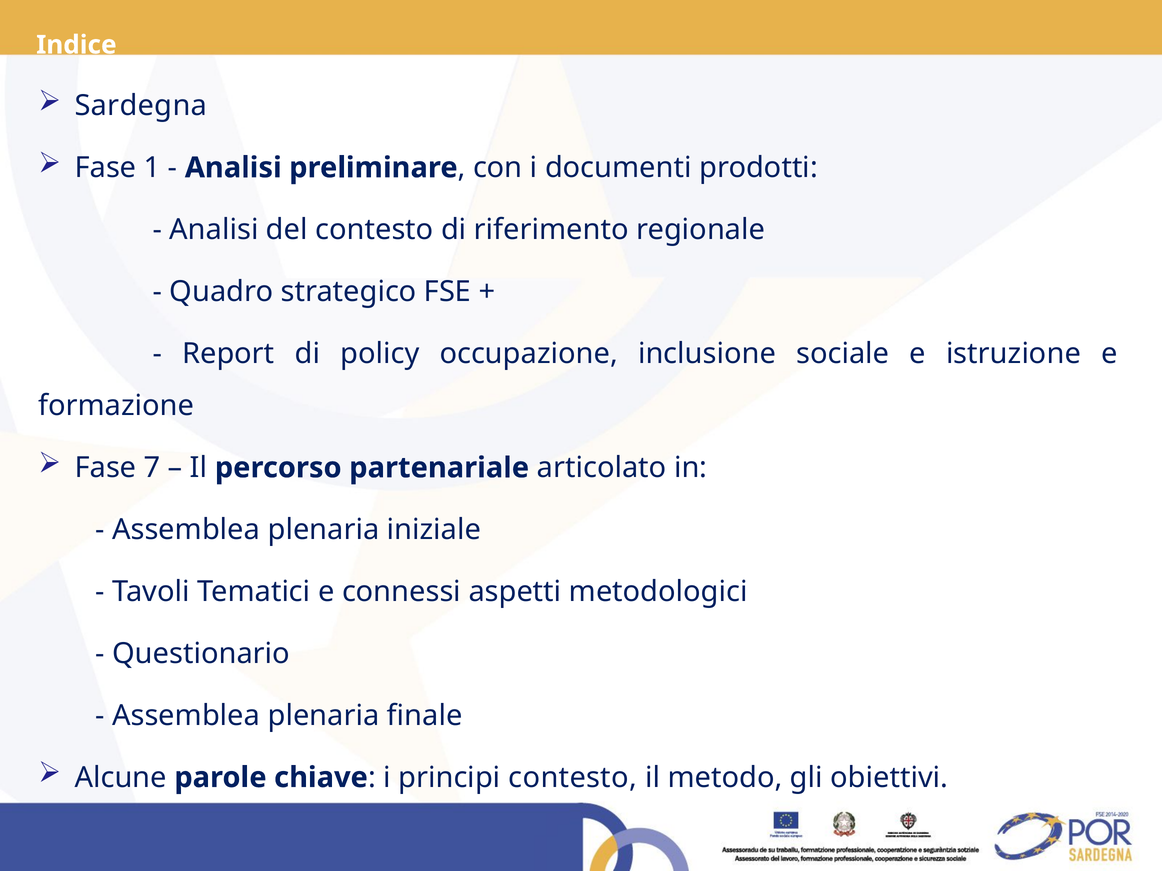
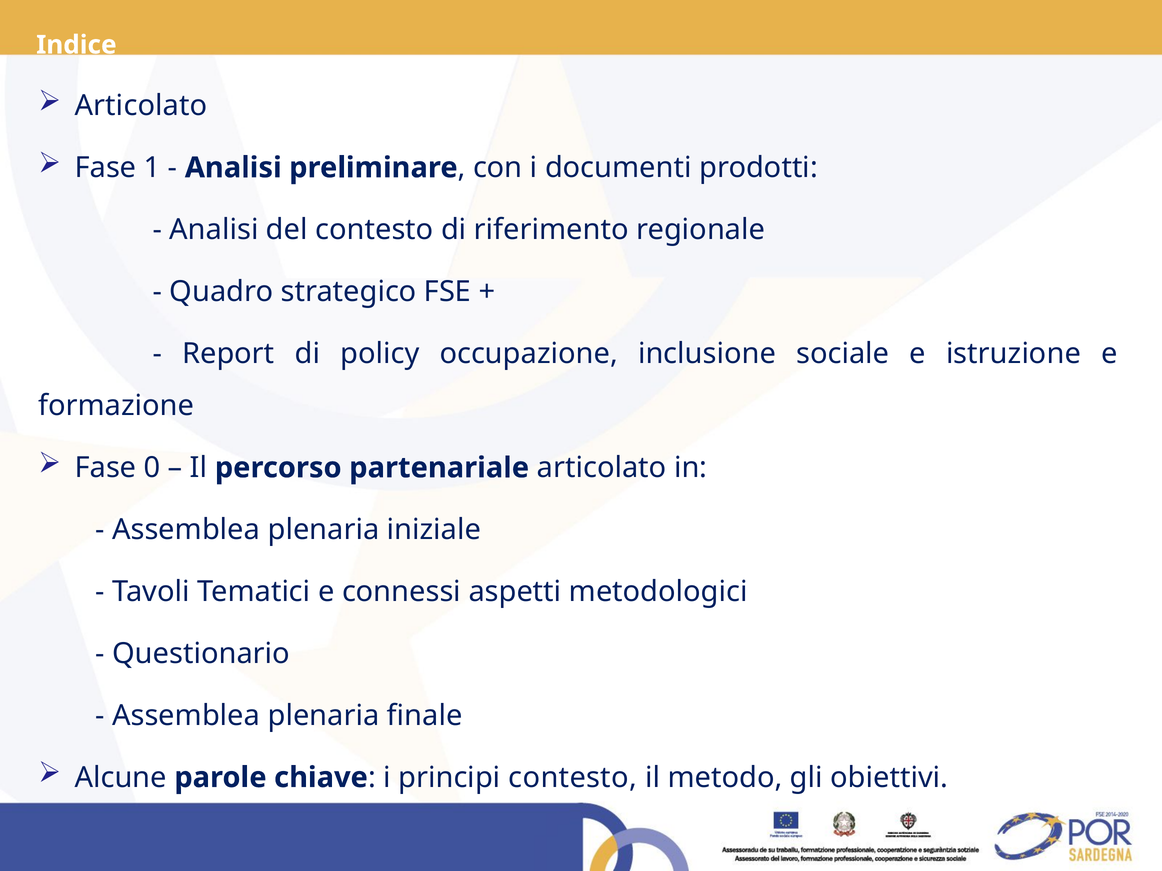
Sardegna: Sardegna -> Articolato (141, 106)
7: 7 -> 0 (152, 468)
